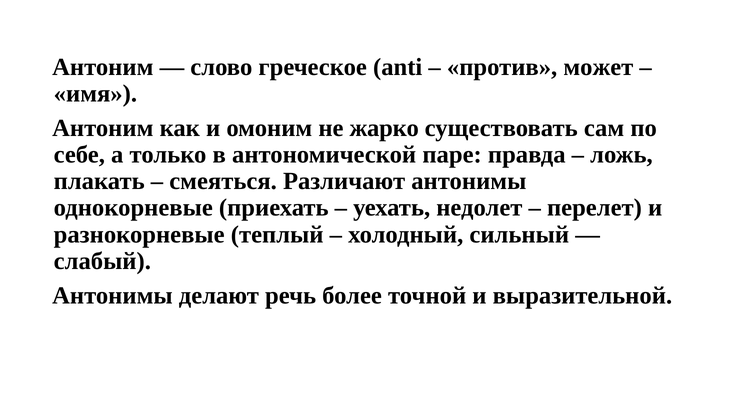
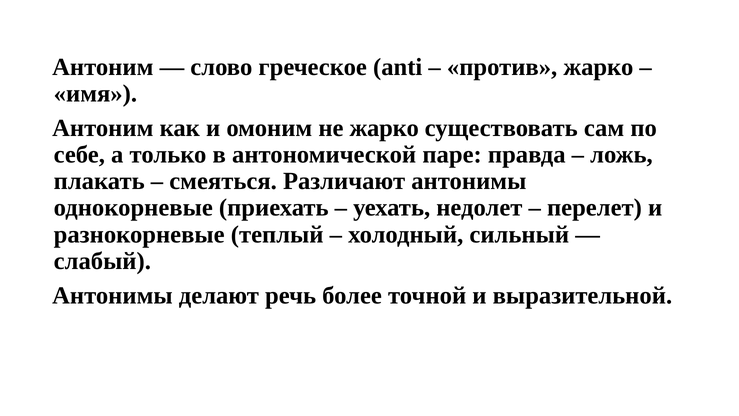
против может: может -> жарко (598, 67)
